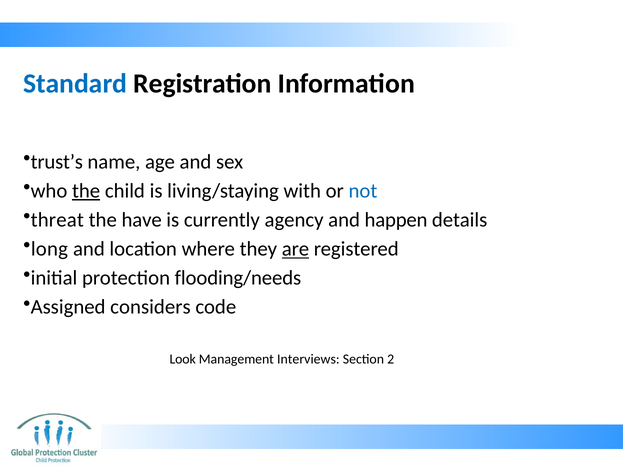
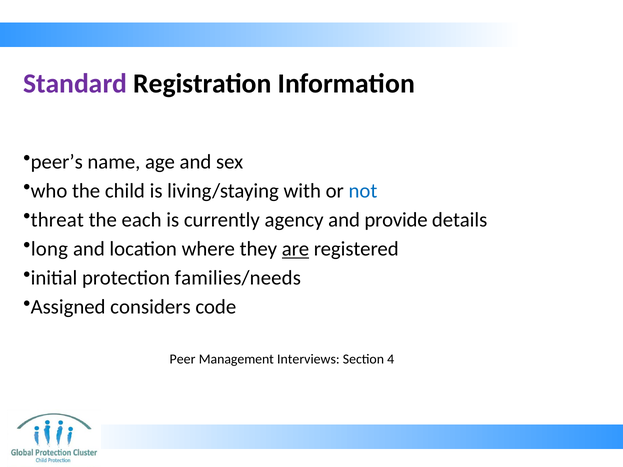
Standard colour: blue -> purple (75, 83)
trust’s: trust’s -> peer’s (57, 162)
the underline: present -> none (86, 191)
have: have -> each (142, 220)
happen: happen -> provide (396, 220)
flooding/needs: flooding/needs -> families/needs (238, 278)
Look: Look -> Peer (183, 359)
2: 2 -> 4 (391, 359)
